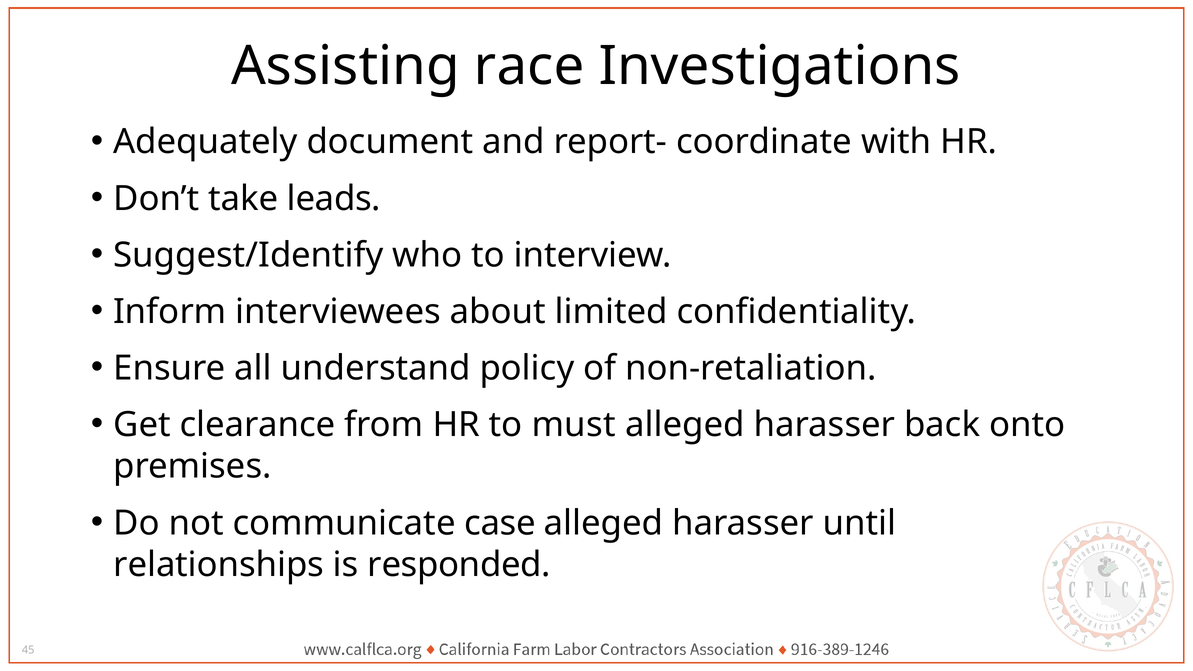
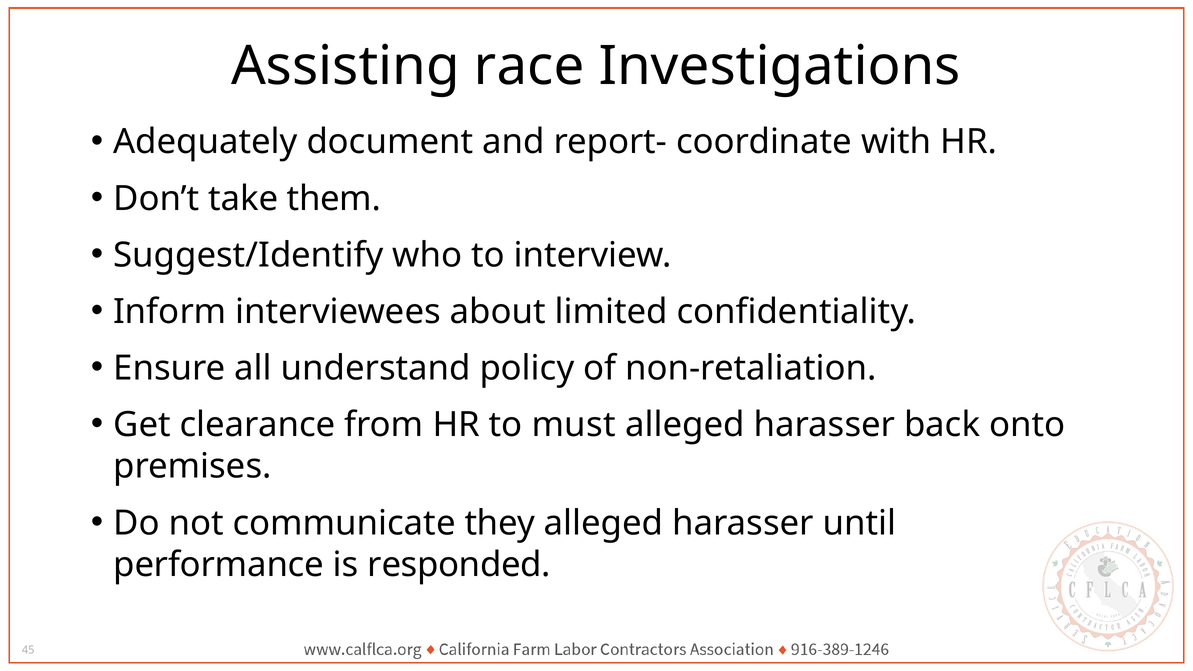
leads: leads -> them (334, 199)
case: case -> they (500, 523)
relationships: relationships -> performance (219, 565)
